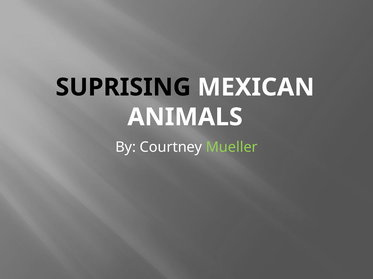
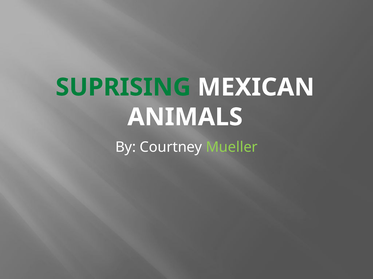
SUPRISING colour: black -> green (123, 88)
